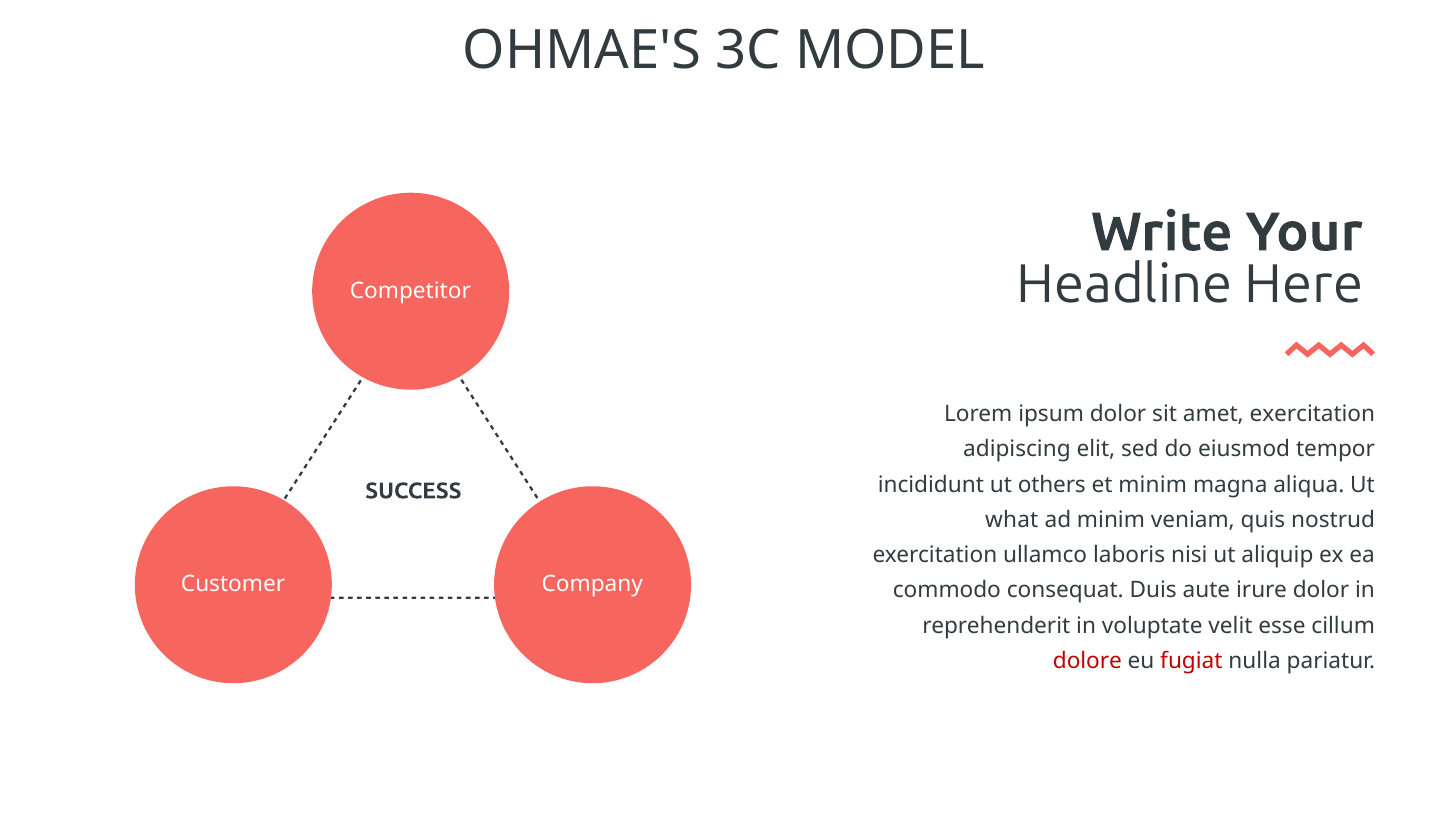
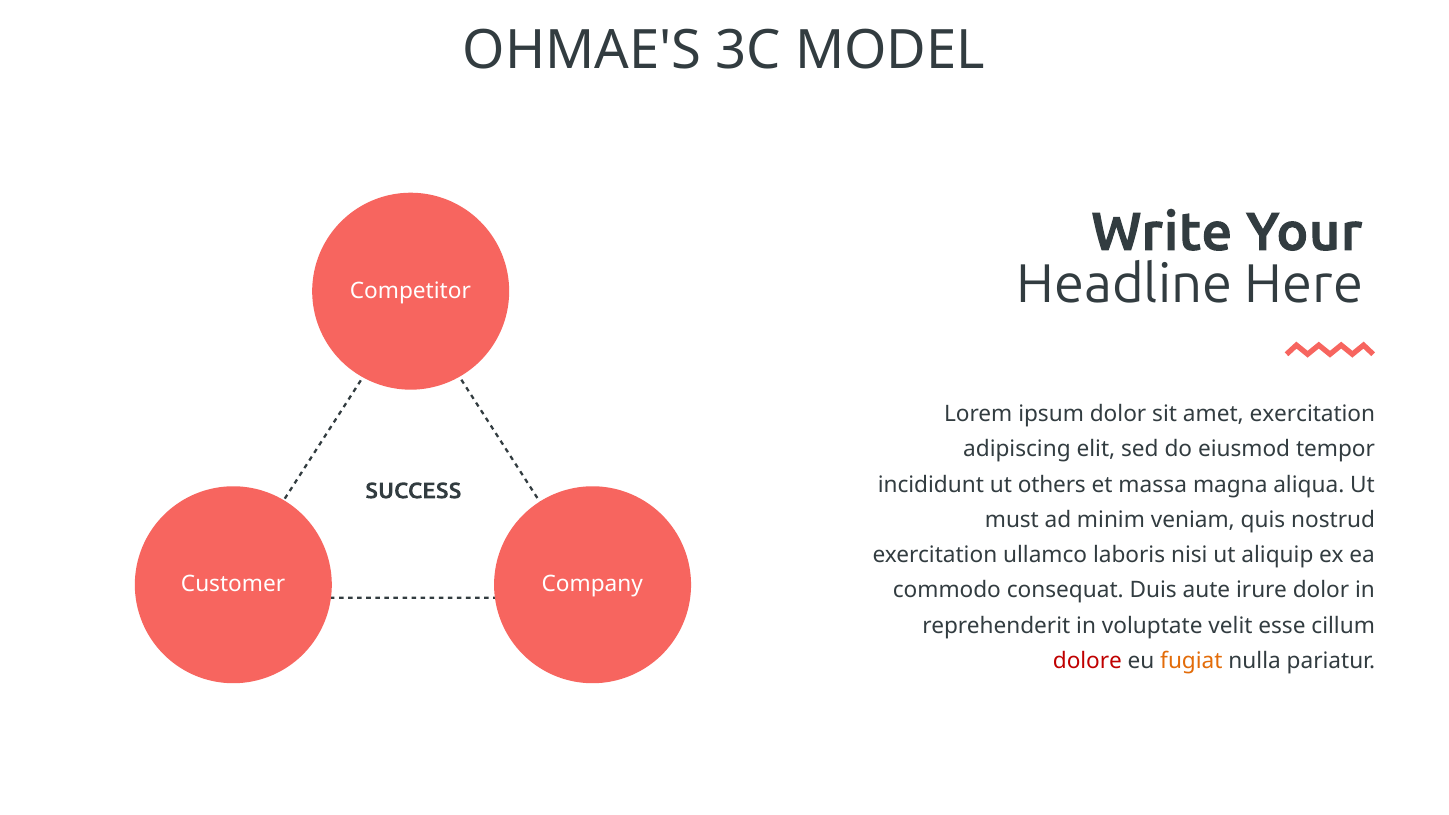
et minim: minim -> massa (1153, 485)
what: what -> must (1012, 520)
fugiat colour: red -> orange (1191, 661)
